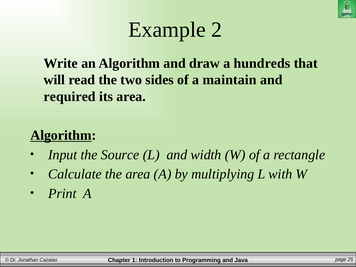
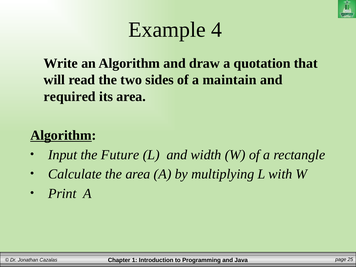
2: 2 -> 4 (217, 30)
hundreds: hundreds -> quotation (262, 63)
Source: Source -> Future (120, 155)
